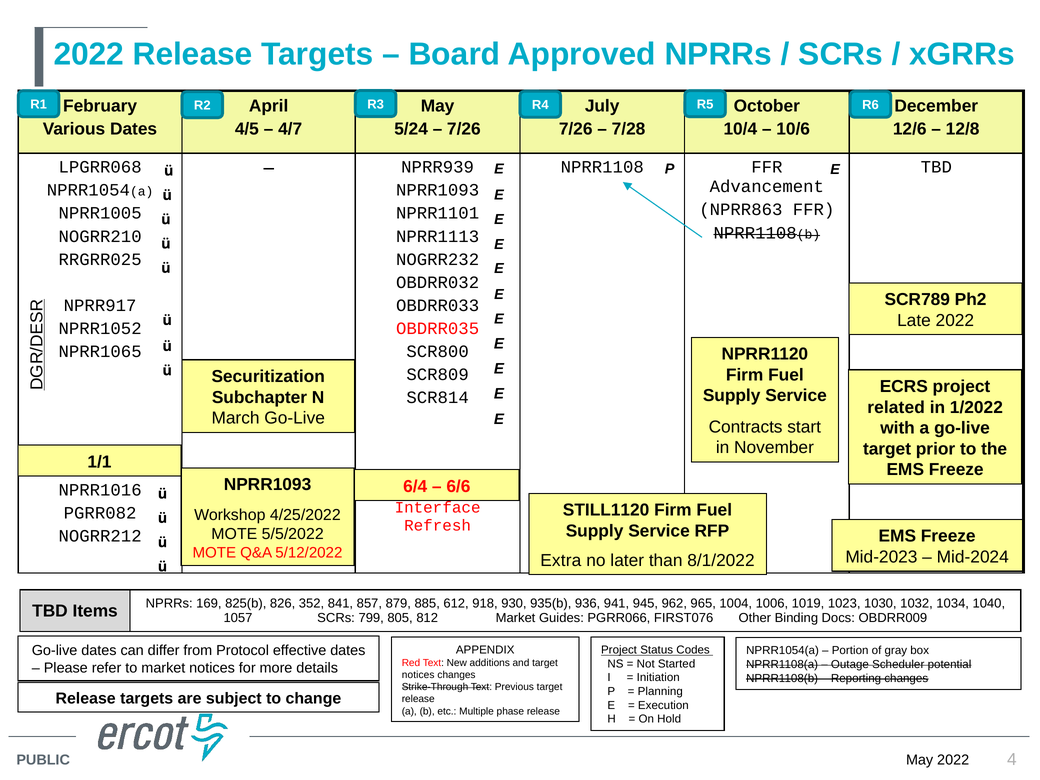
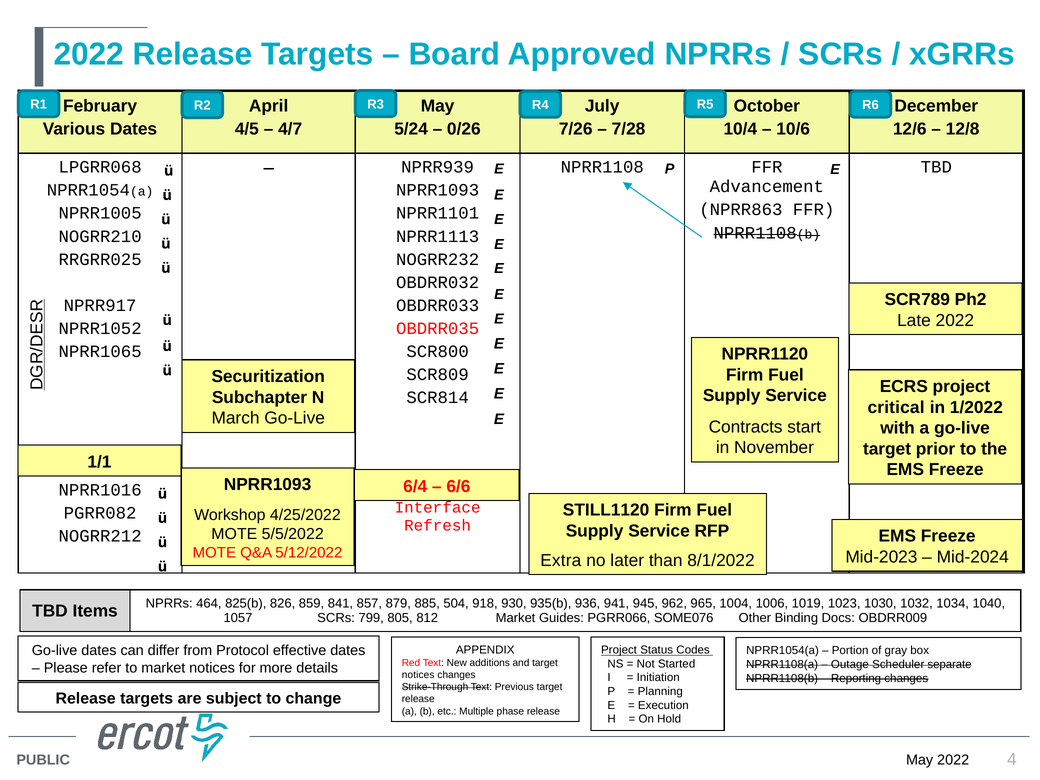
7/26: 7/26 -> 0/26 (464, 129)
related: related -> critical (896, 407)
169: 169 -> 464 (209, 603)
352: 352 -> 859 (311, 603)
612: 612 -> 504 (456, 603)
FIRST076: FIRST076 -> SOME076 (684, 618)
potential: potential -> separate (950, 664)
